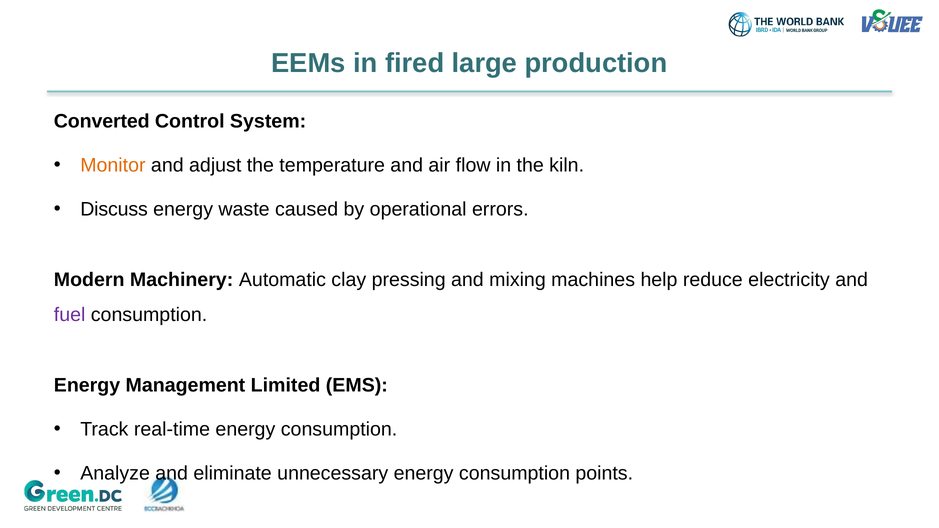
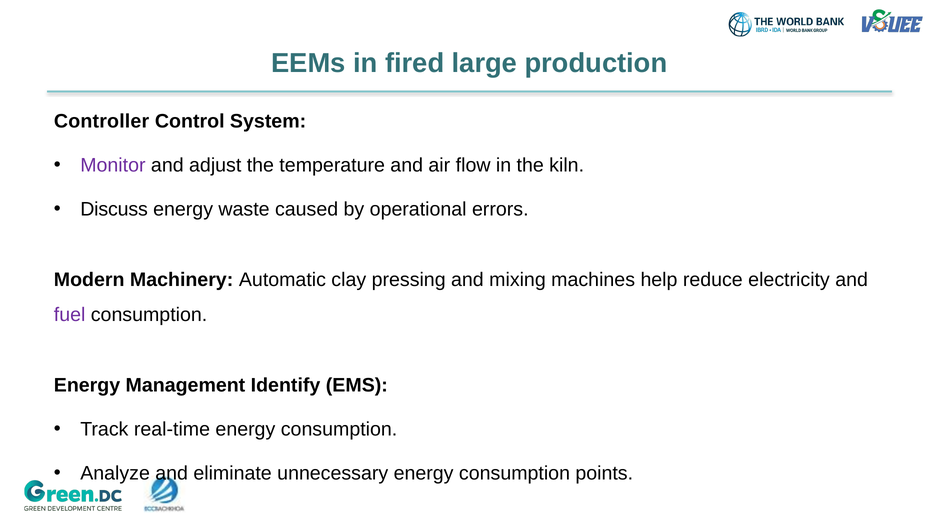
Converted: Converted -> Controller (102, 121)
Monitor colour: orange -> purple (113, 165)
Limited: Limited -> Identify (286, 385)
